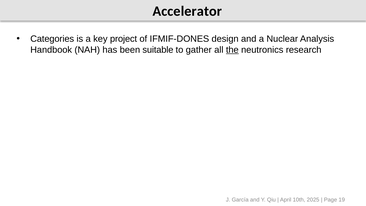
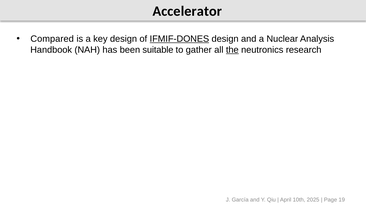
Categories: Categories -> Compared (52, 39)
key project: project -> design (124, 39)
IFMIF-DONES underline: none -> present (179, 39)
